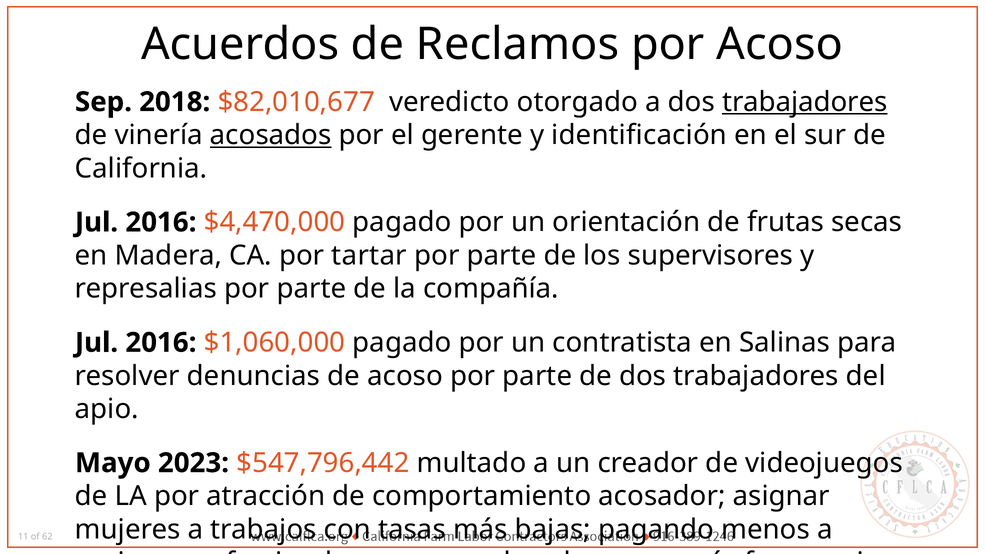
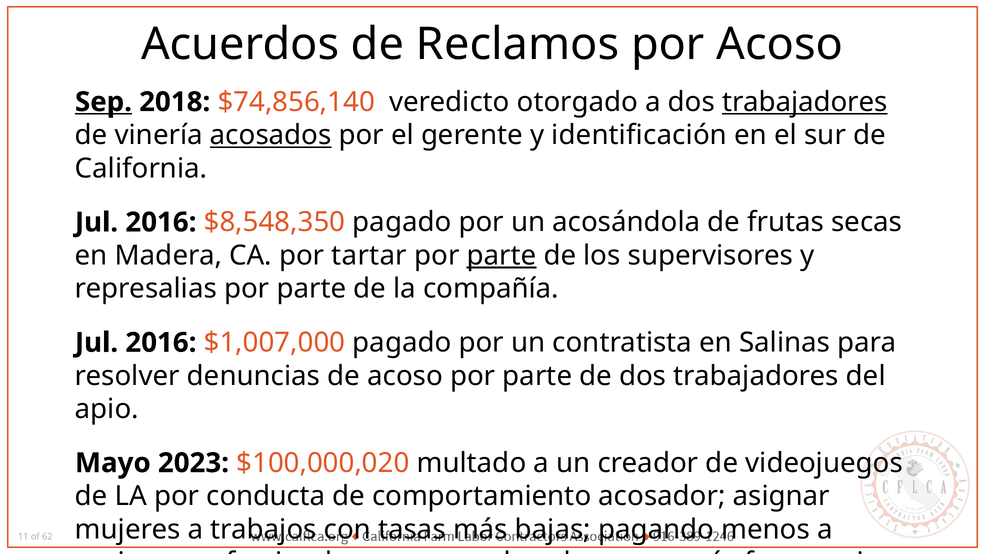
Sep underline: none -> present (103, 102)
$82,010,677: $82,010,677 -> $74,856,140 (296, 102)
$4,470,000: $4,470,000 -> $8,548,350 (274, 222)
orientación: orientación -> acosándola (626, 222)
parte underline: none -> present (502, 256)
$1,060,000: $1,060,000 -> $1,007,000 (274, 343)
$547,796,442: $547,796,442 -> $100,000,020 (323, 463)
atracción: atracción -> conducta (266, 496)
